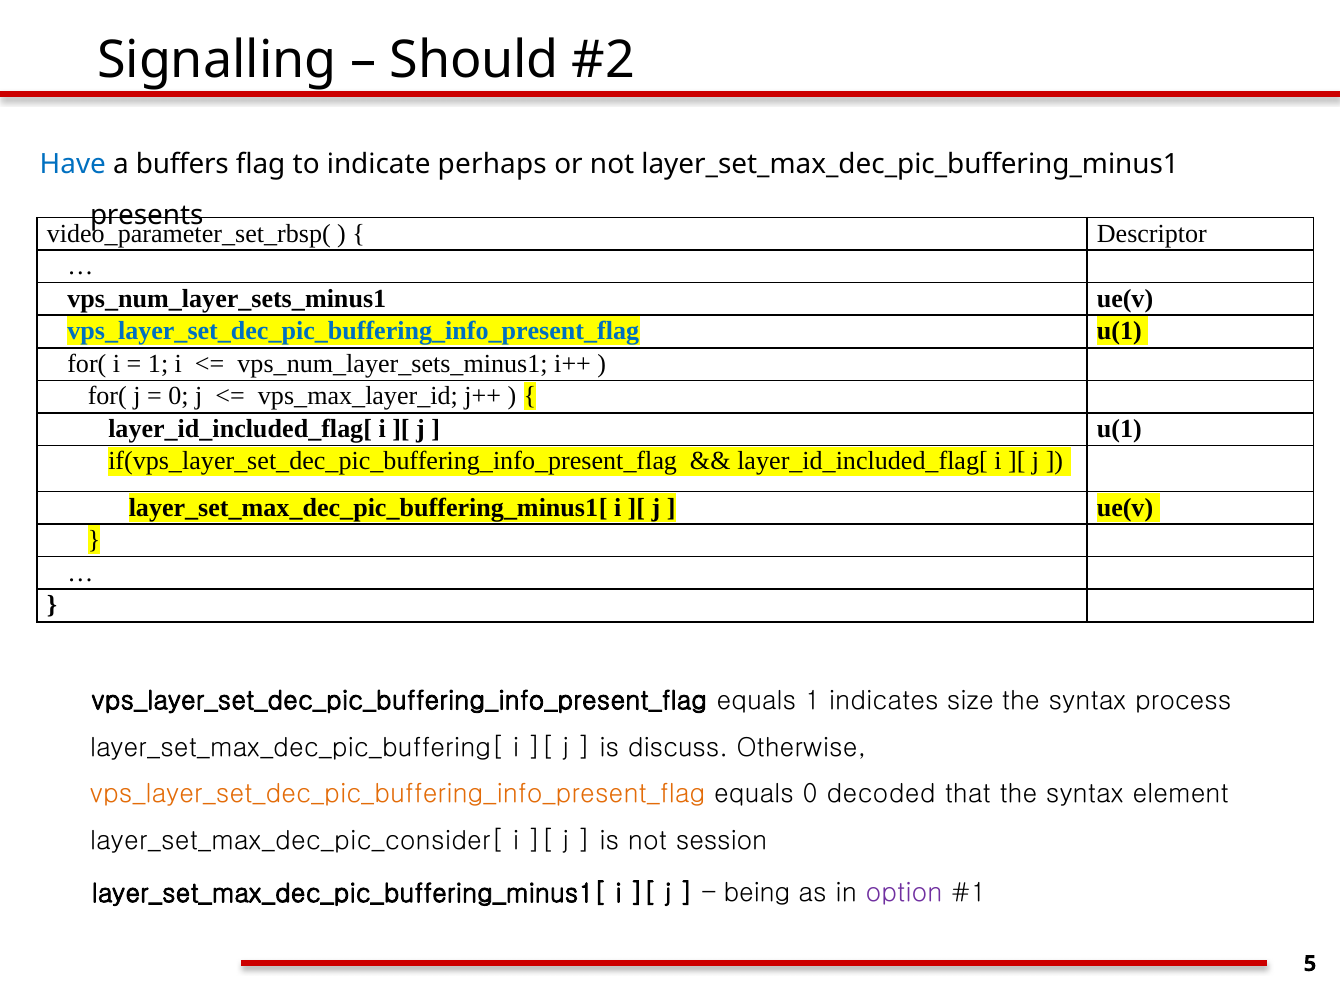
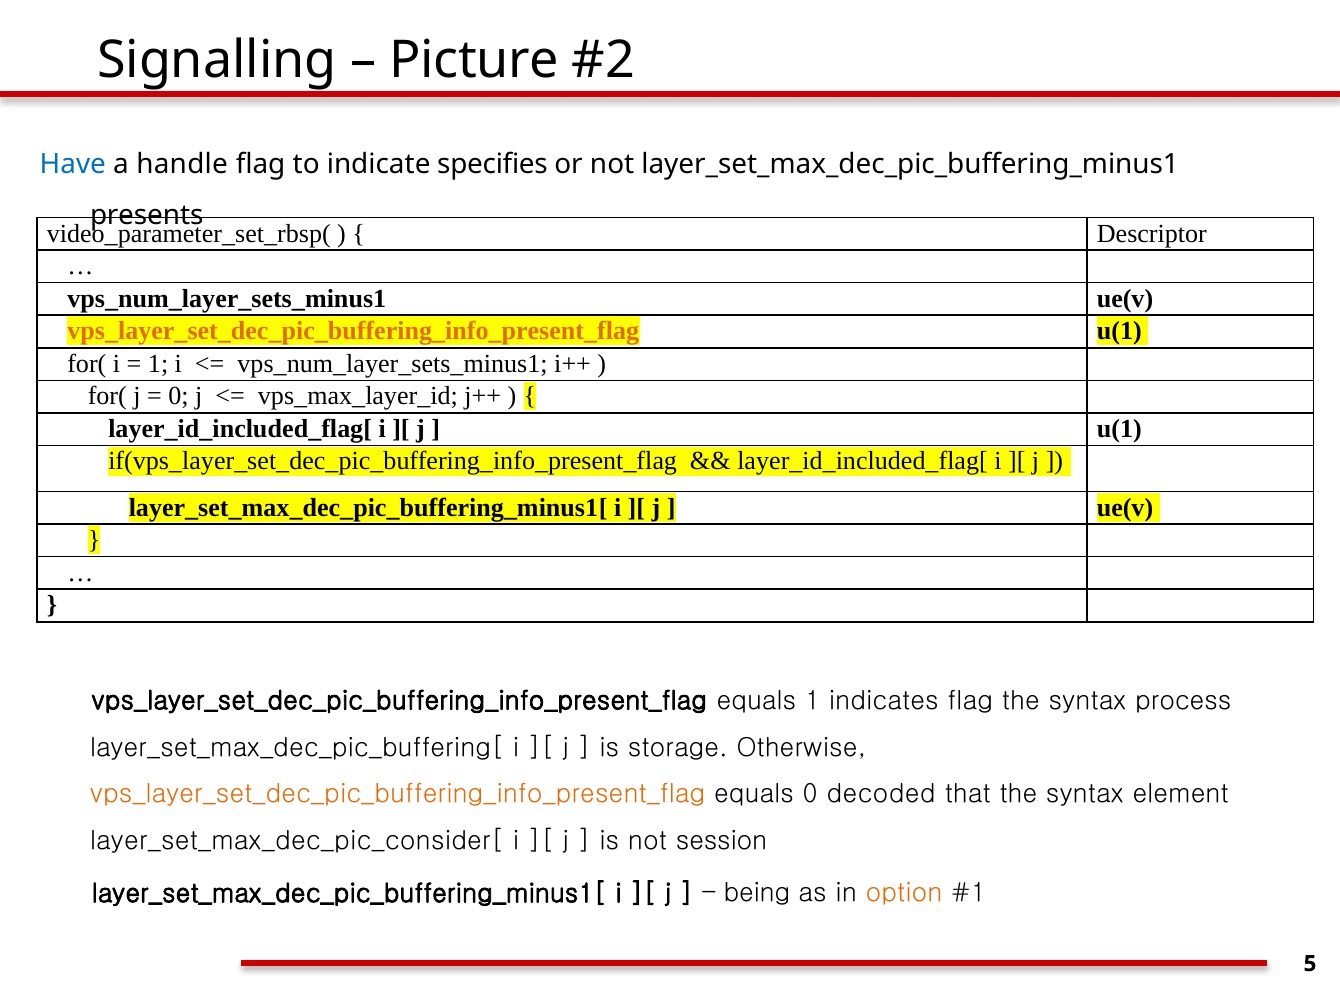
Should: Should -> Picture (474, 60)
buffers: buffers -> handle (182, 165)
perhaps: perhaps -> specifies (493, 165)
vps_layer_set_dec_pic_buffering_info_present_flag colour: blue -> orange (353, 331)
indicates size: size -> flag (970, 701)
discuss: discuss -> storage (678, 747)
option colour: purple -> orange (904, 893)
